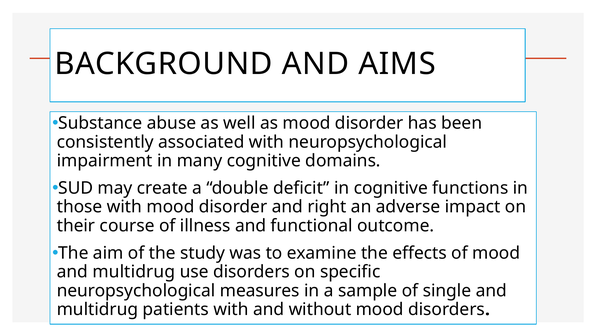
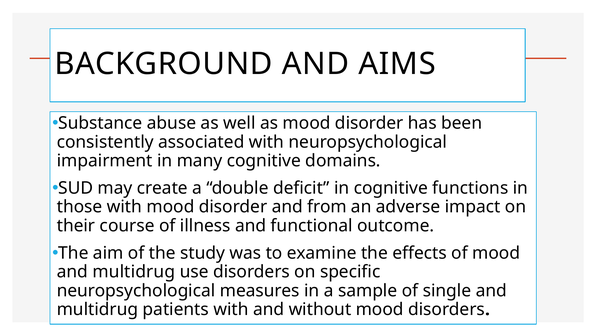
right: right -> from (327, 207)
